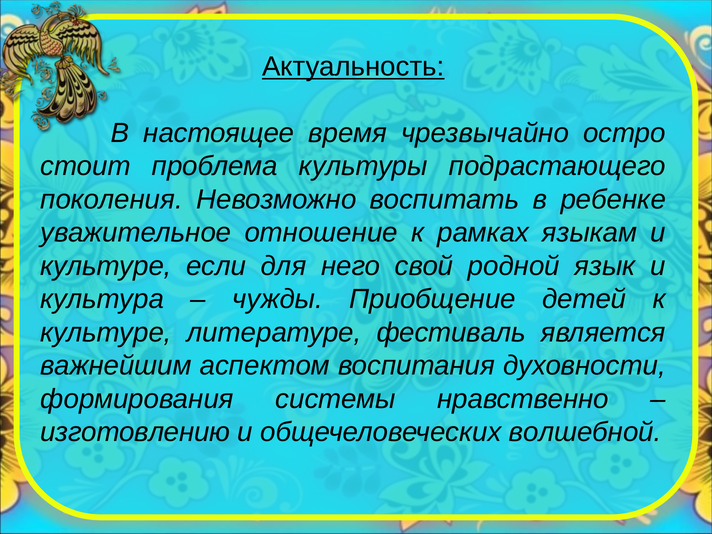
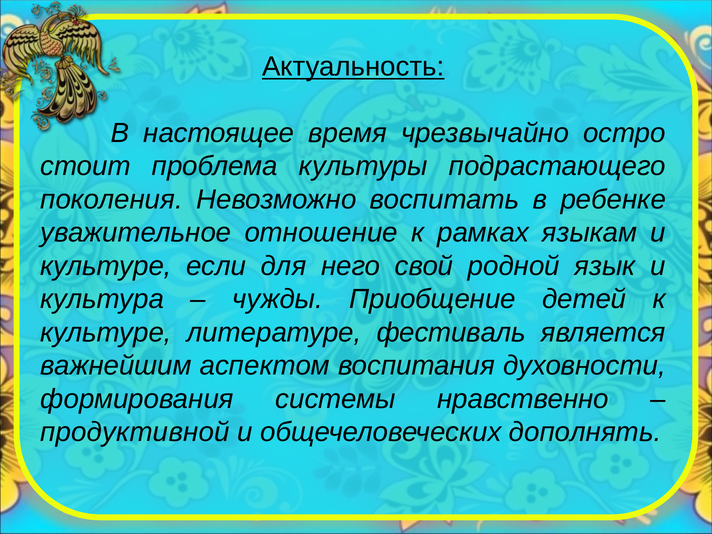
изготовлению: изготовлению -> продуктивной (135, 432)
волшебной: волшебной -> дополнять (585, 432)
